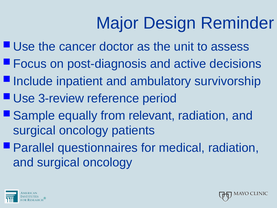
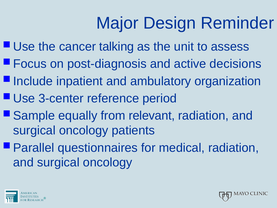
doctor: doctor -> talking (117, 47)
survivorship: survivorship -> organization (228, 81)
3-review: 3-review -> 3-center (61, 98)
